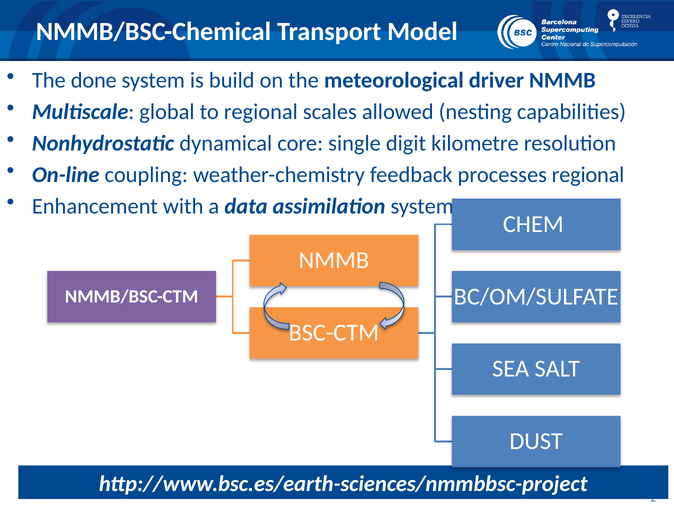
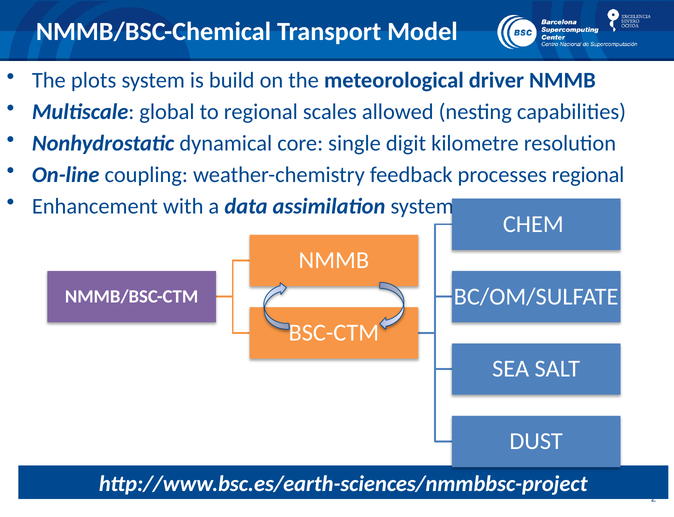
done: done -> plots (94, 81)
